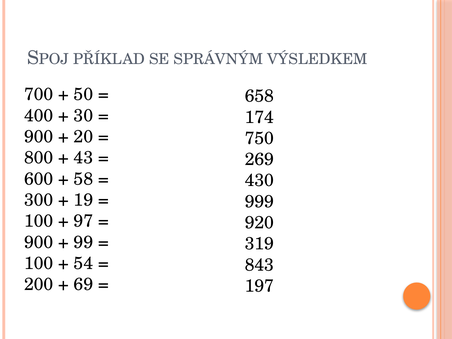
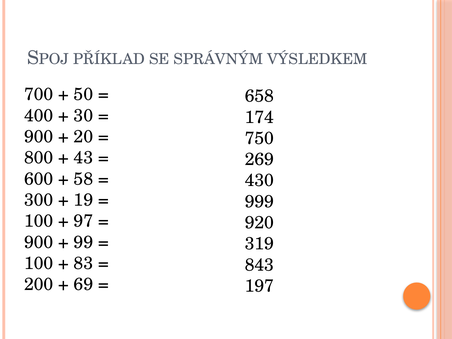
54: 54 -> 83 (83, 263)
